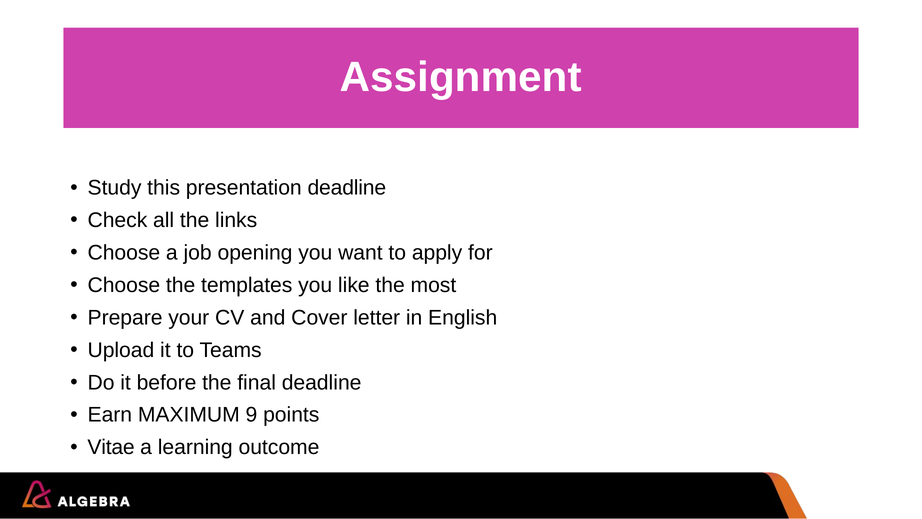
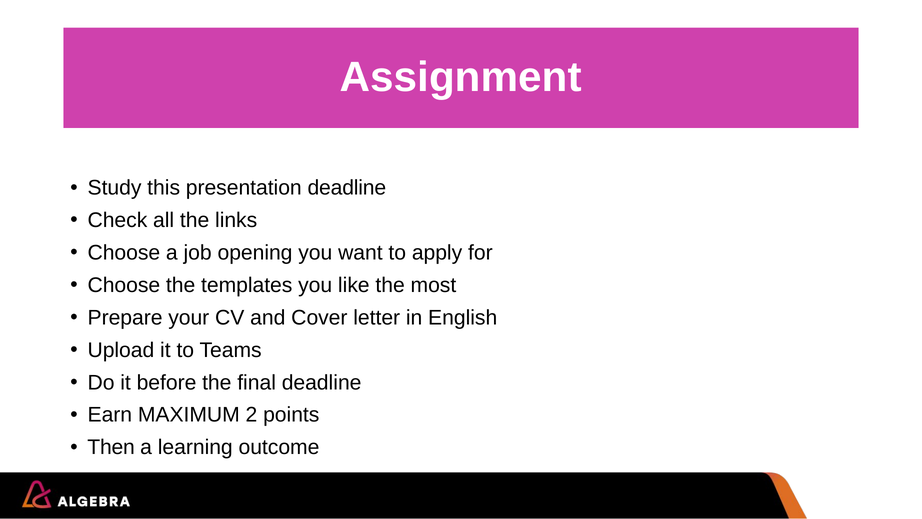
9: 9 -> 2 (251, 415)
Vitae: Vitae -> Then (111, 447)
